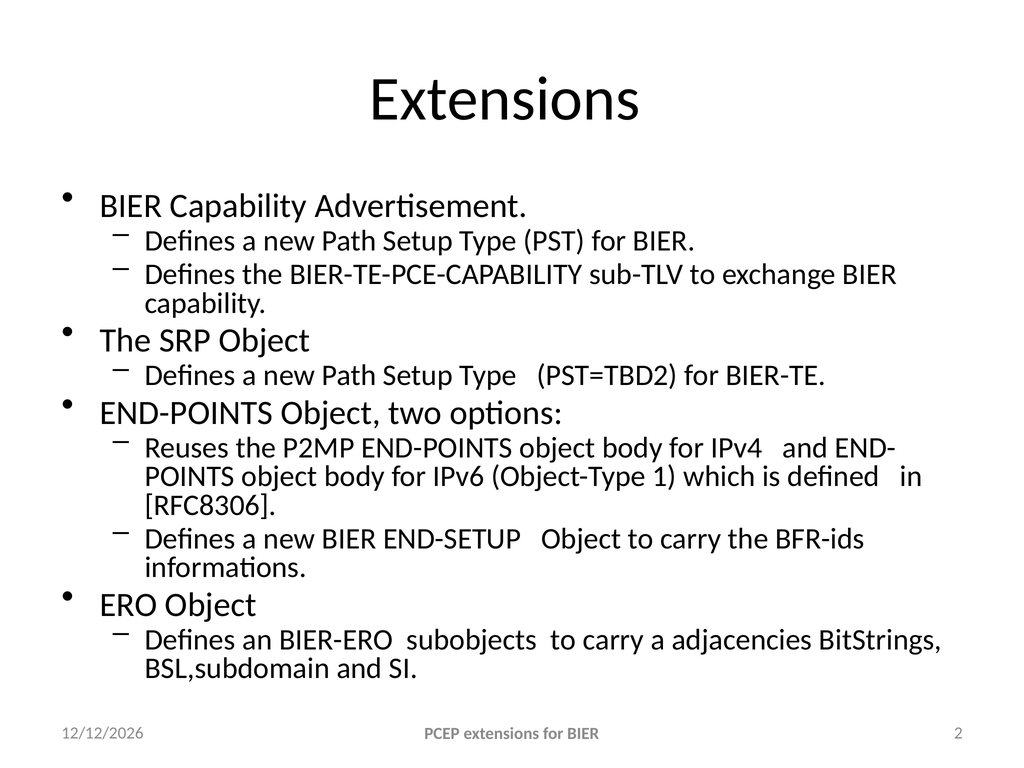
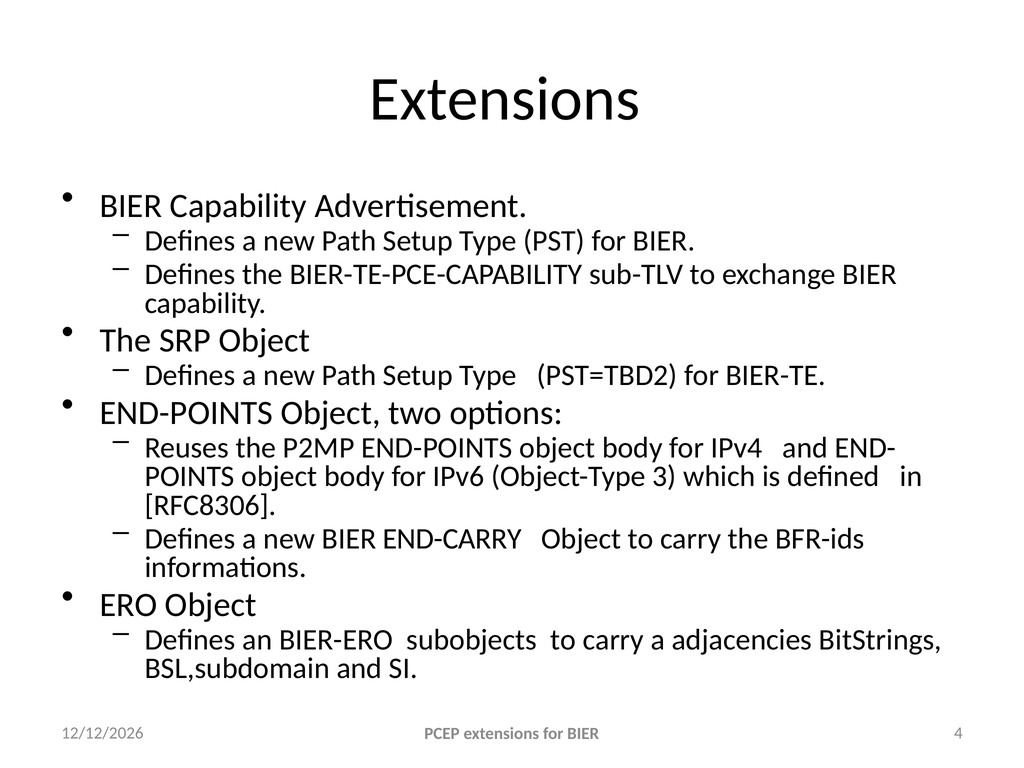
1: 1 -> 3 (664, 477)
END-SETUP: END-SETUP -> END-CARRY (452, 539)
2: 2 -> 4 (958, 733)
